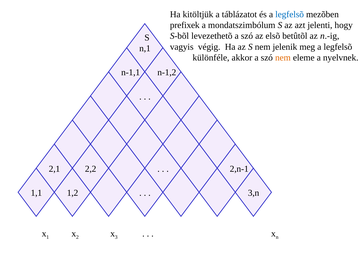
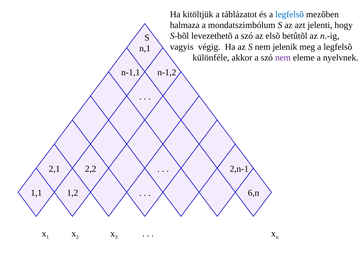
prefixek: prefixek -> halmaza (185, 25)
nem colour: orange -> purple (283, 58)
3,n: 3,n -> 6,n (254, 193)
